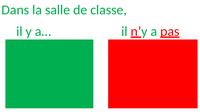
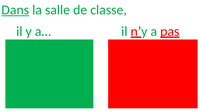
Dans underline: none -> present (15, 10)
